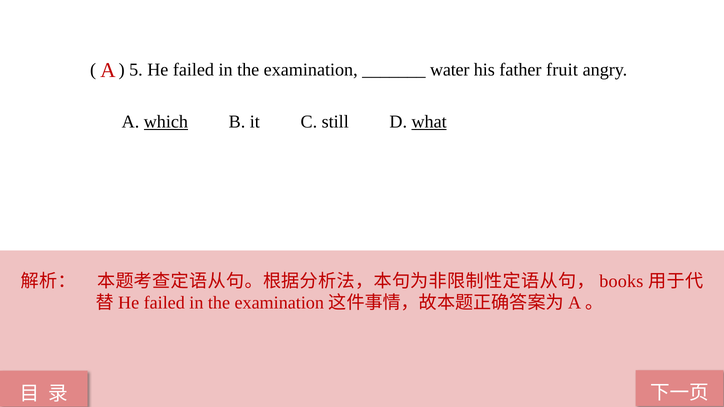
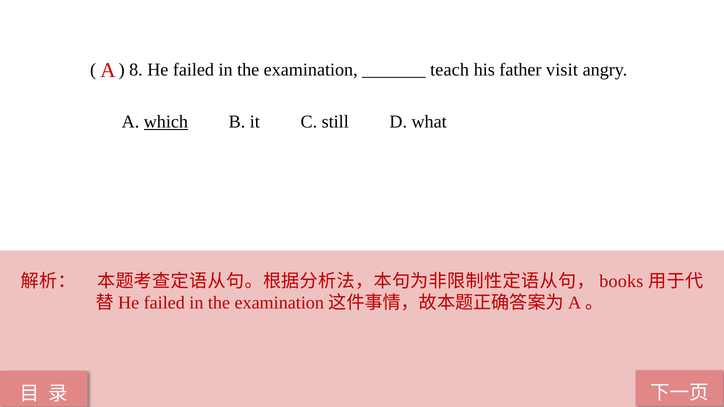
5: 5 -> 8 (136, 70)
water: water -> teach (450, 70)
fruit: fruit -> visit (562, 70)
what underline: present -> none (429, 122)
